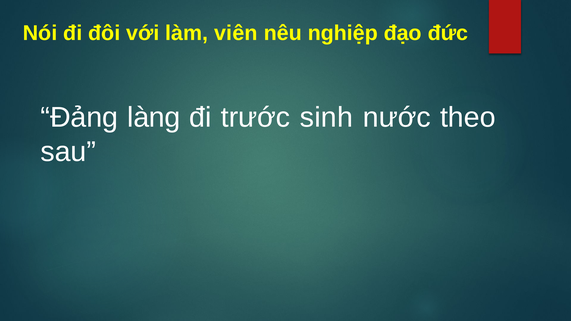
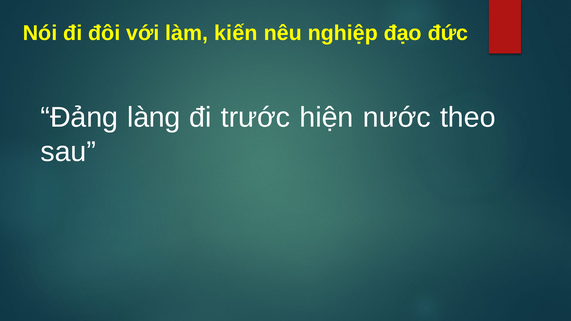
viên: viên -> kiến (236, 33)
sinh: sinh -> hiện (327, 117)
